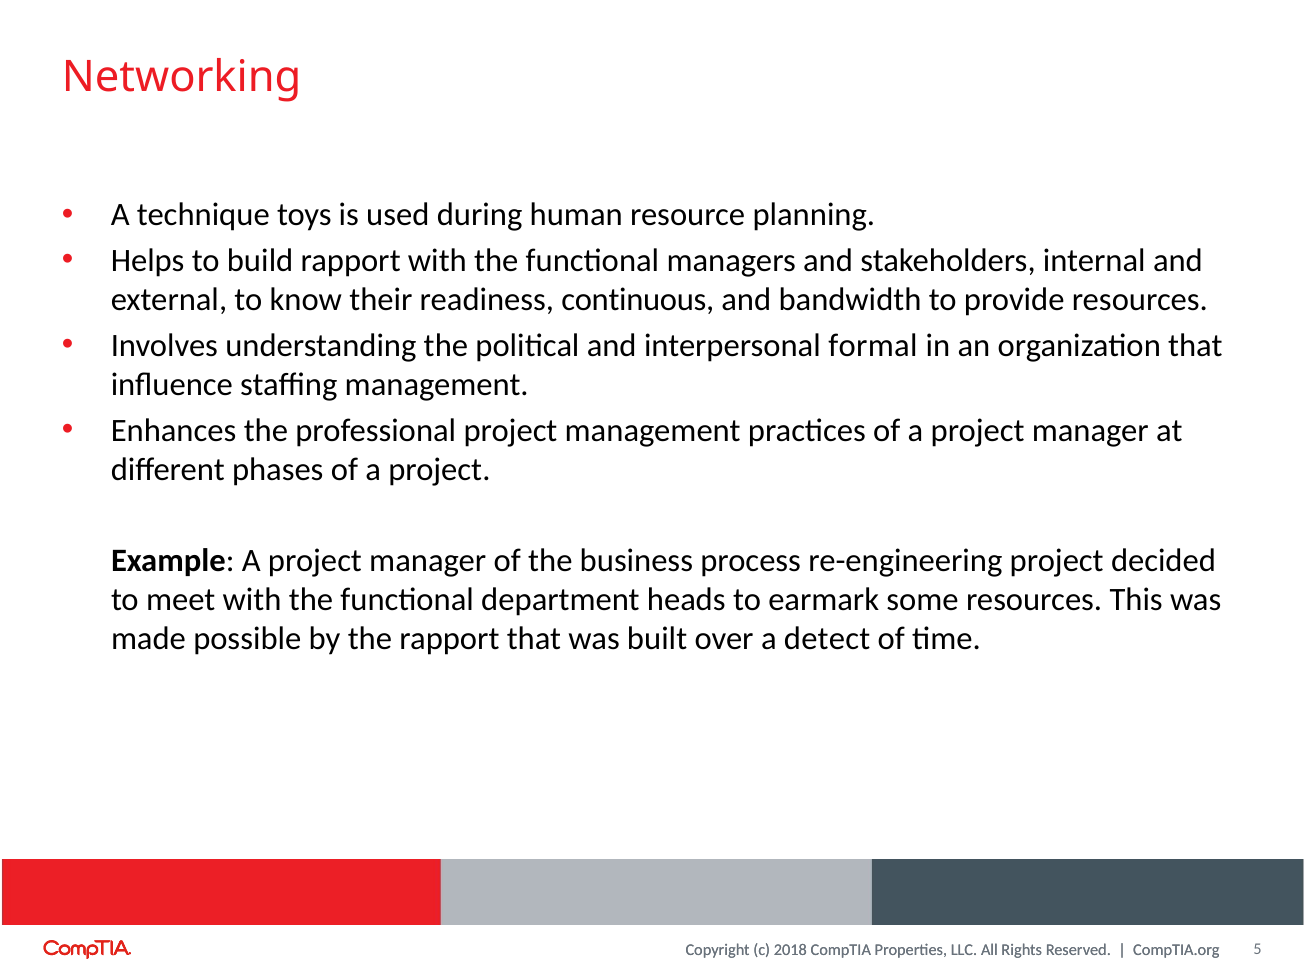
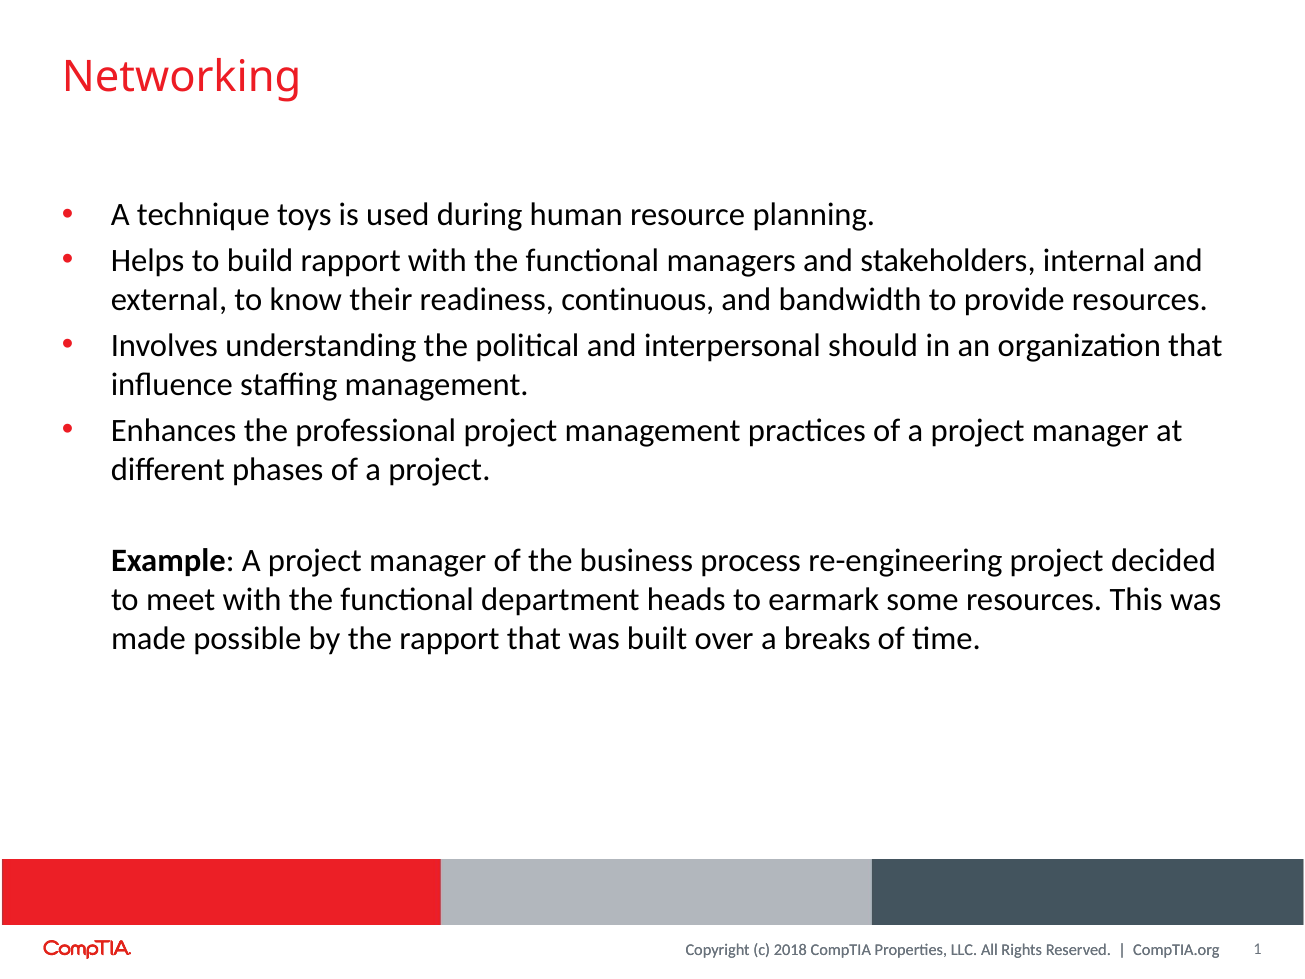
formal: formal -> should (873, 345)
detect: detect -> breaks (827, 639)
5: 5 -> 1 (1257, 949)
